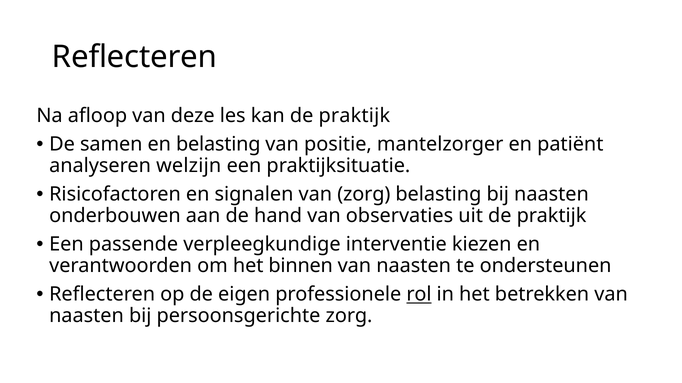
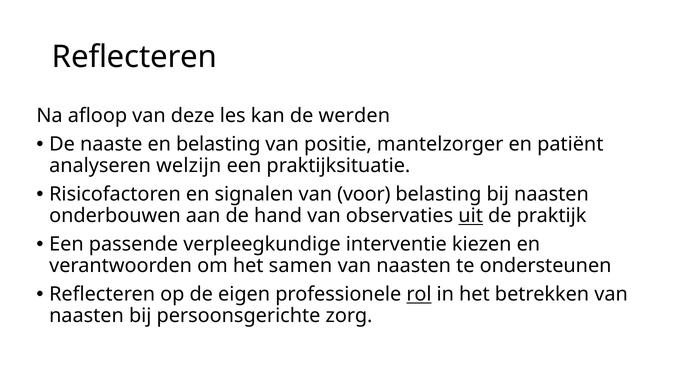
kan de praktijk: praktijk -> werden (354, 116)
samen: samen -> naaste (111, 145)
van zorg: zorg -> voor (364, 195)
uit underline: none -> present (471, 216)
binnen: binnen -> samen (300, 266)
